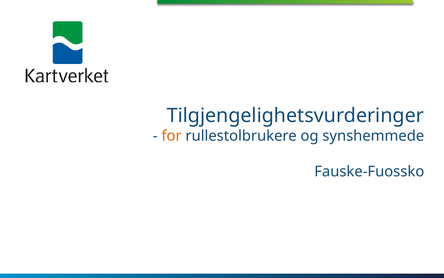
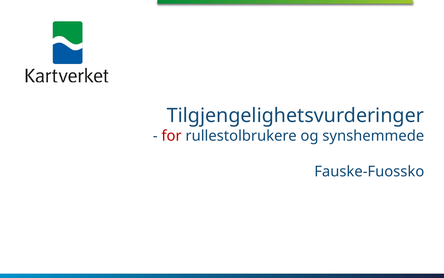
for colour: orange -> red (172, 136)
